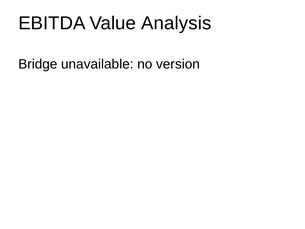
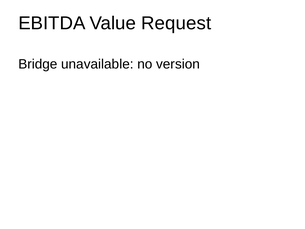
Analysis: Analysis -> Request (176, 23)
